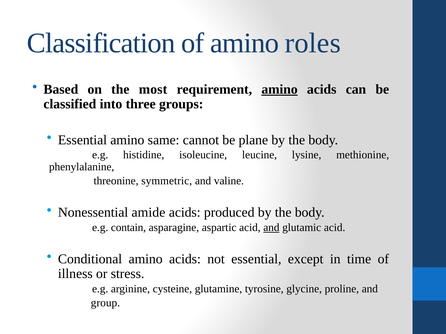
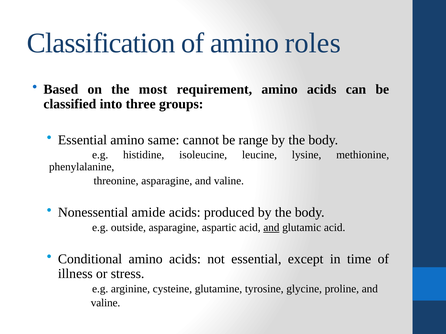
amino underline: present -> none (280, 89)
plane: plane -> range (253, 140)
threonine symmetric: symmetric -> asparagine (167, 181)
contain: contain -> outside (128, 228)
group: group -> valine (106, 303)
